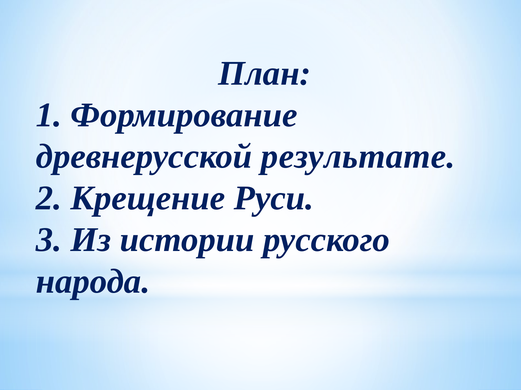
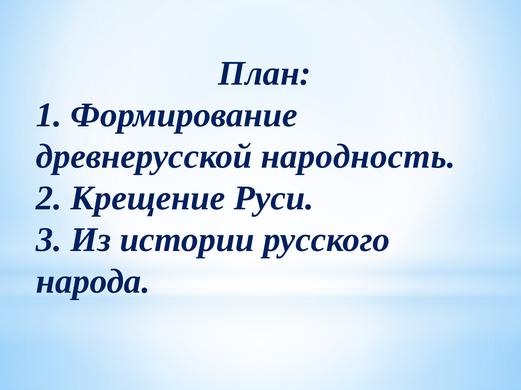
результате: результате -> народность (358, 157)
